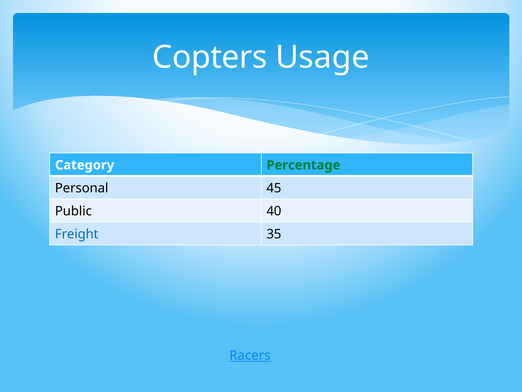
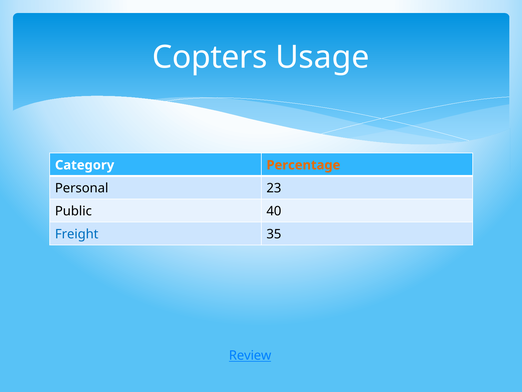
Percentage colour: green -> orange (303, 165)
45: 45 -> 23 (274, 188)
Racers: Racers -> Review (250, 355)
